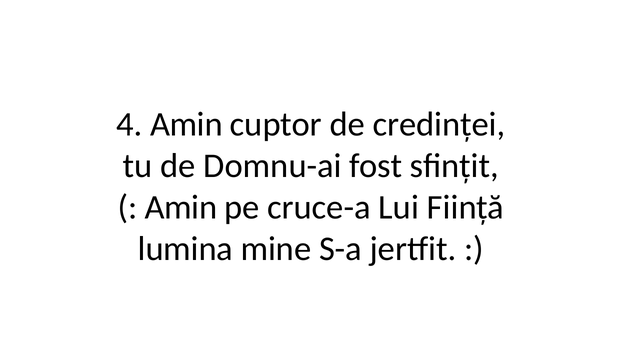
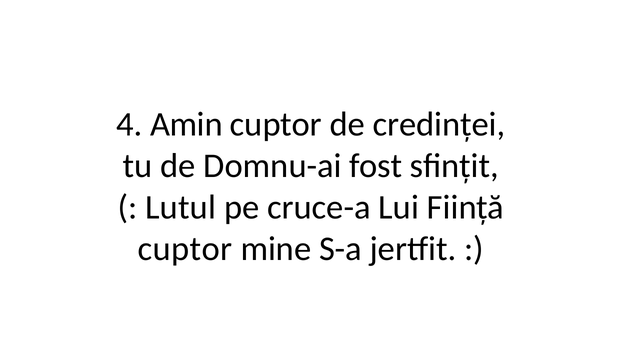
Amin: Amin -> Lutul (181, 207)
lumina: lumina -> cuptor (185, 249)
